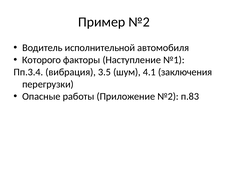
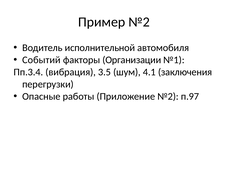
Которого: Которого -> Событий (41, 60)
Наступление: Наступление -> Организации (132, 60)
п.83: п.83 -> п.97 (190, 96)
